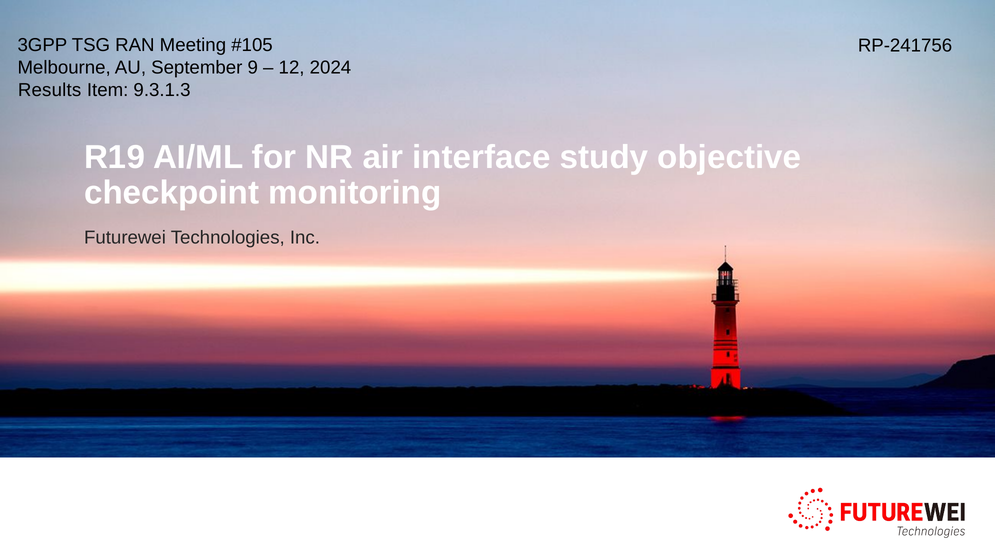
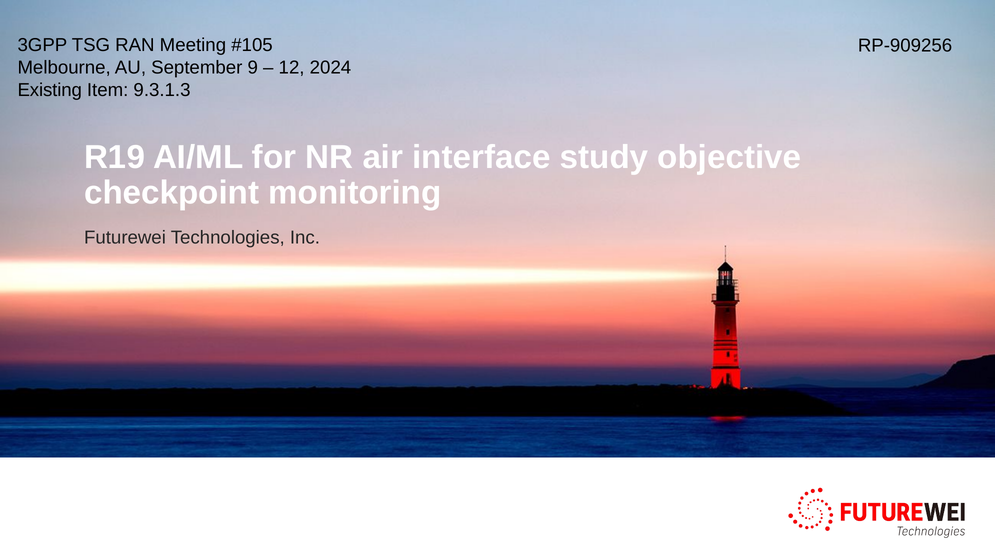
RP-241756: RP-241756 -> RP-909256 (905, 46)
Results: Results -> Existing (50, 90)
